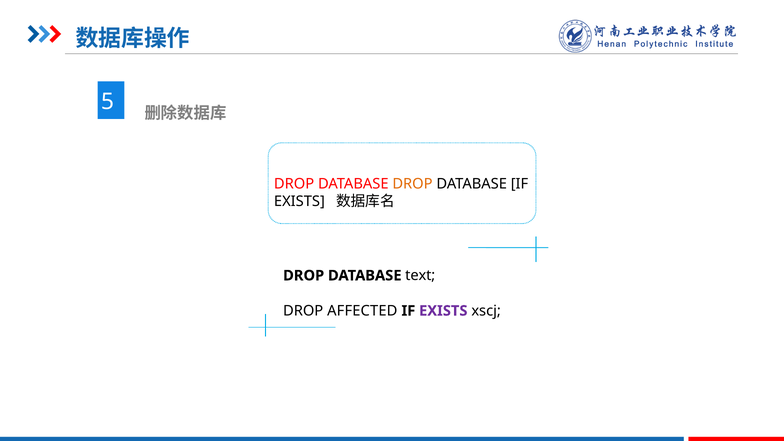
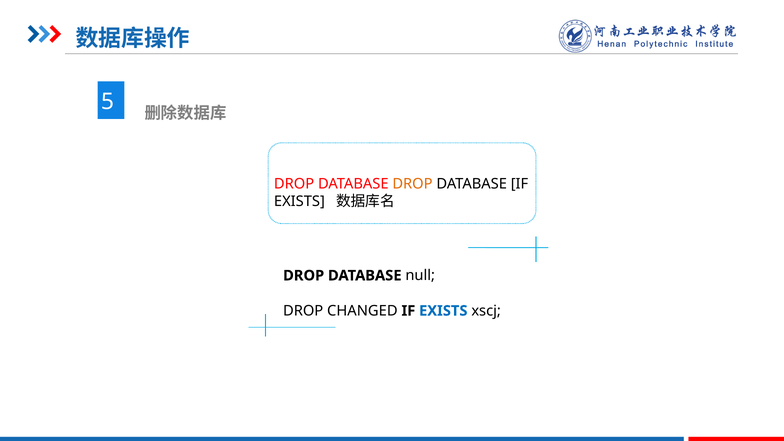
text: text -> null (420, 276)
AFFECTED: AFFECTED -> CHANGED (362, 311)
EXISTS colour: purple -> blue (443, 311)
